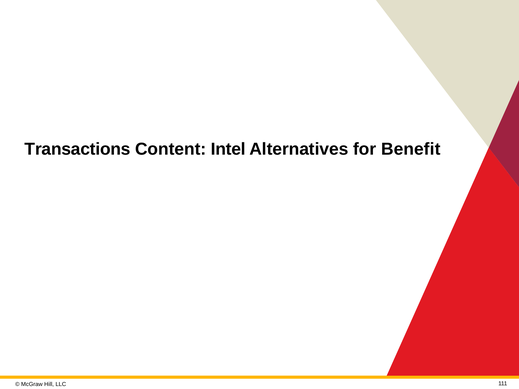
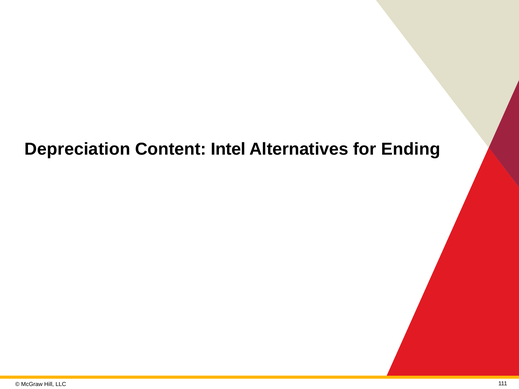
Transactions: Transactions -> Depreciation (77, 149)
Benefit: Benefit -> Ending (411, 149)
